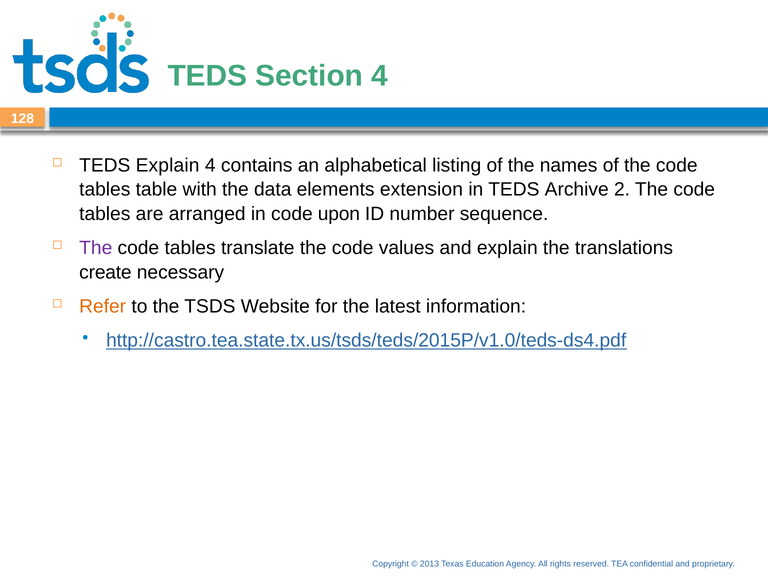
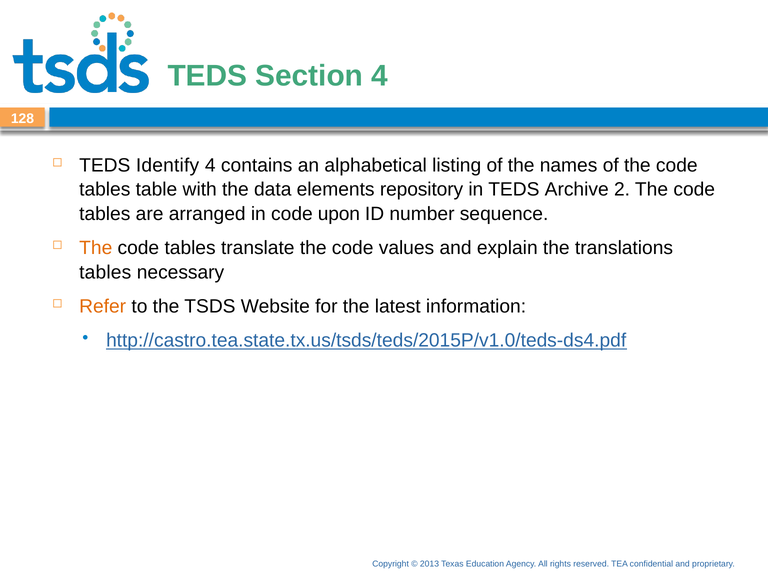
TEDS Explain: Explain -> Identify (168, 165)
extension: extension -> repository (422, 190)
The colour: purple -> orange (96, 248)
create: create -> tables (105, 272)
